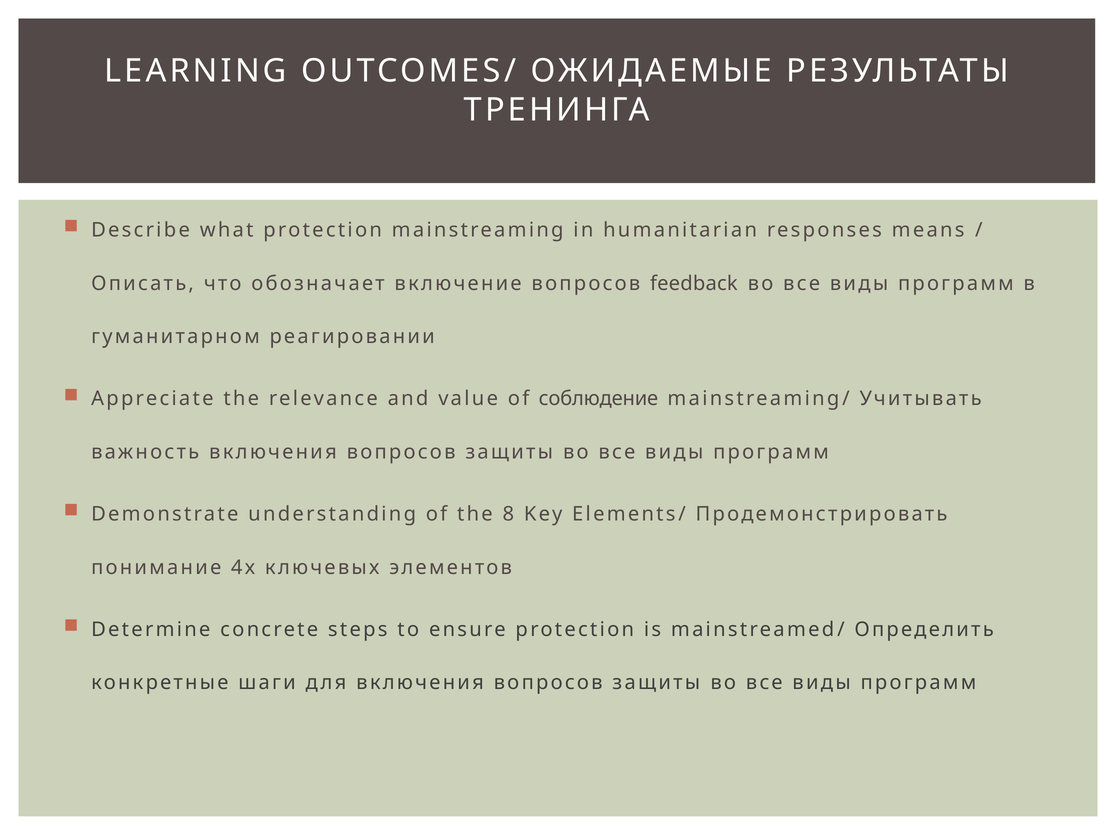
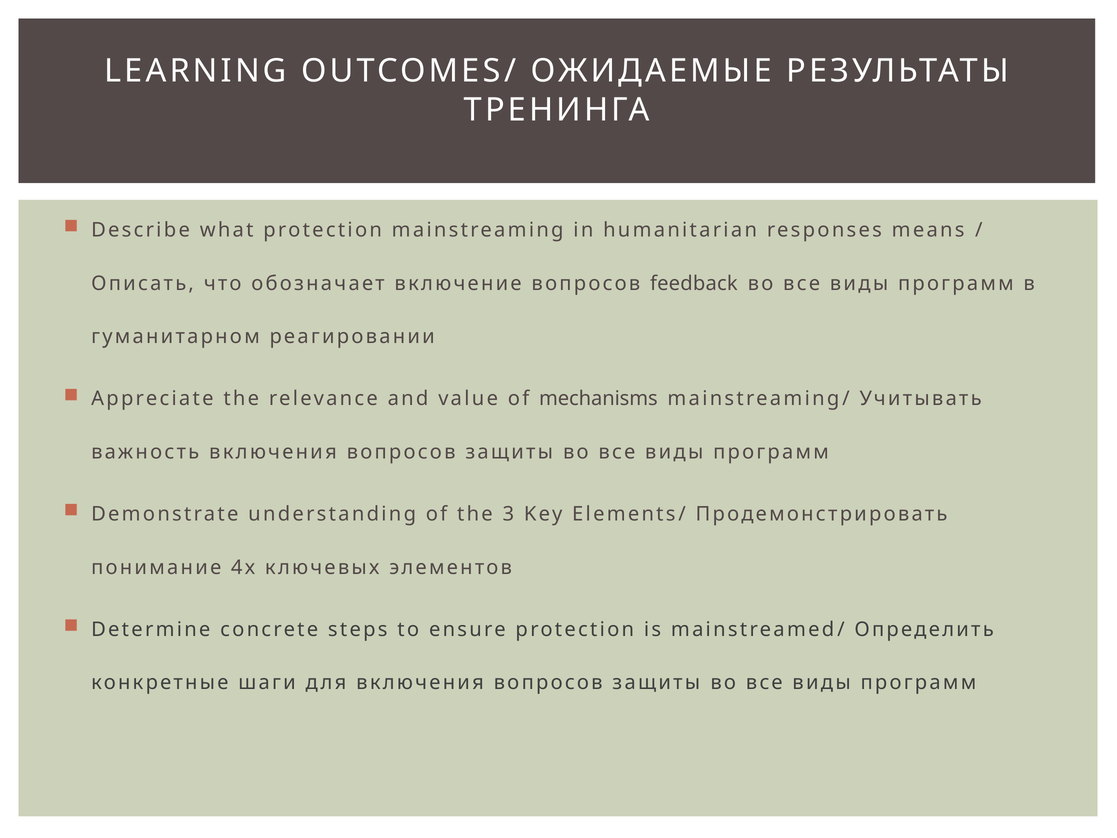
соблюдение: соблюдение -> mechanisms (598, 399)
8: 8 -> 3 (508, 514)
